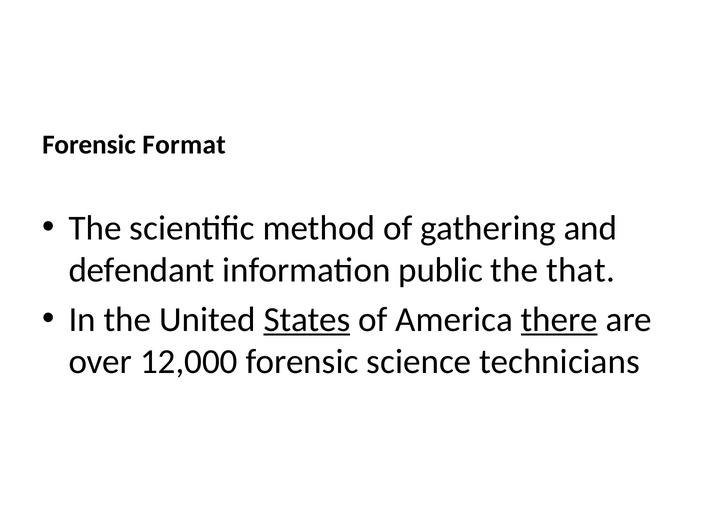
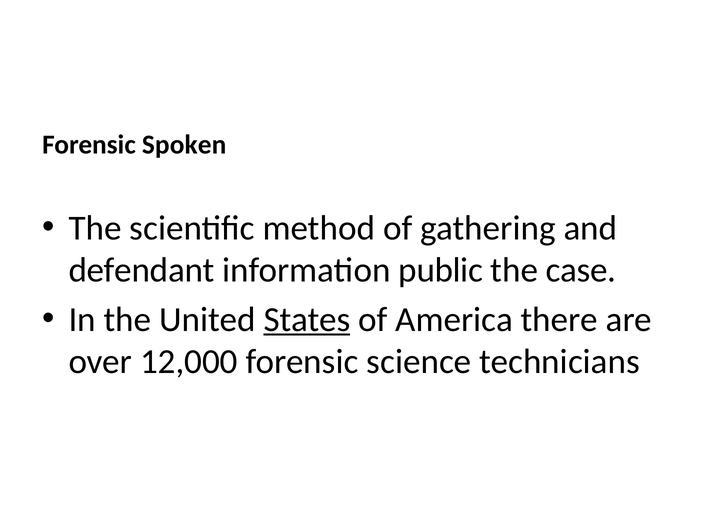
Format: Format -> Spoken (184, 145)
that: that -> case (581, 270)
there underline: present -> none (559, 320)
